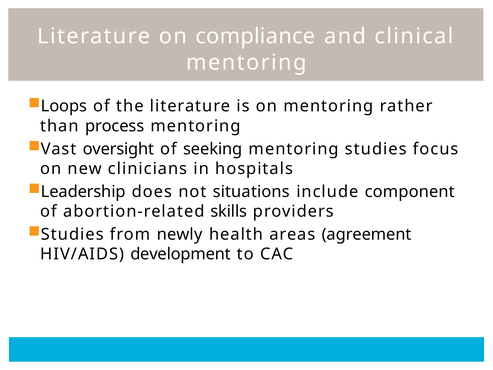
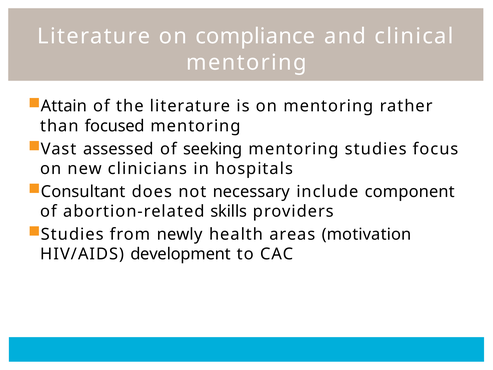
Loops: Loops -> Attain (64, 106)
process: process -> focused (115, 126)
oversight: oversight -> assessed (118, 149)
Leadership: Leadership -> Consultant (83, 192)
situations: situations -> necessary (251, 192)
agreement: agreement -> motivation (367, 234)
